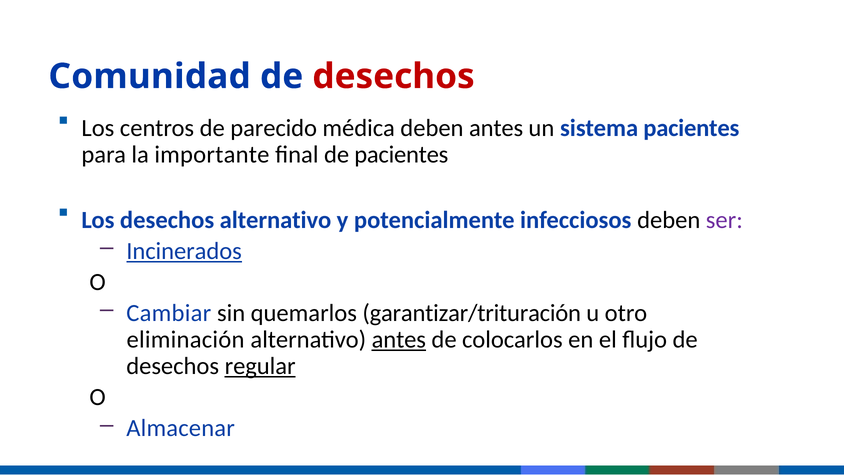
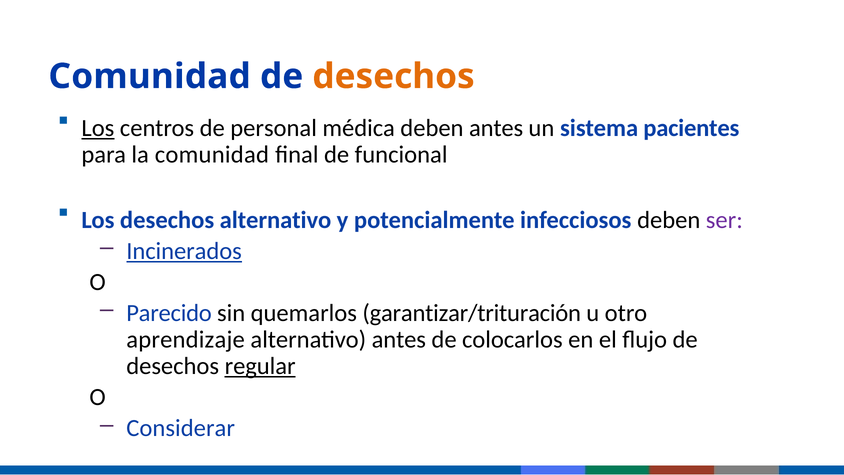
desechos colour: red -> orange (394, 76)
Los underline: none -> present (98, 128)
parecido: parecido -> personal (274, 128)
la importante: importante -> comunidad (212, 155)
de pacientes: pacientes -> funcional (401, 155)
Cambiar: Cambiar -> Parecido (169, 313)
eliminación: eliminación -> aprendizaje (186, 339)
antes underline: present -> none (399, 339)
Almacenar: Almacenar -> Considerar (181, 428)
